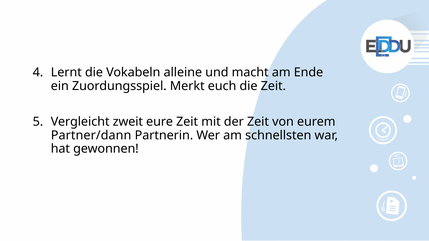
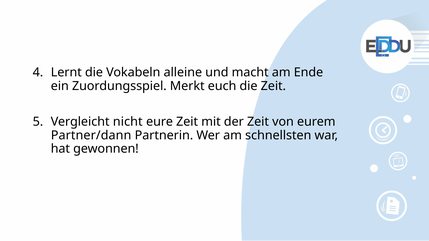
zweit: zweit -> nicht (128, 122)
